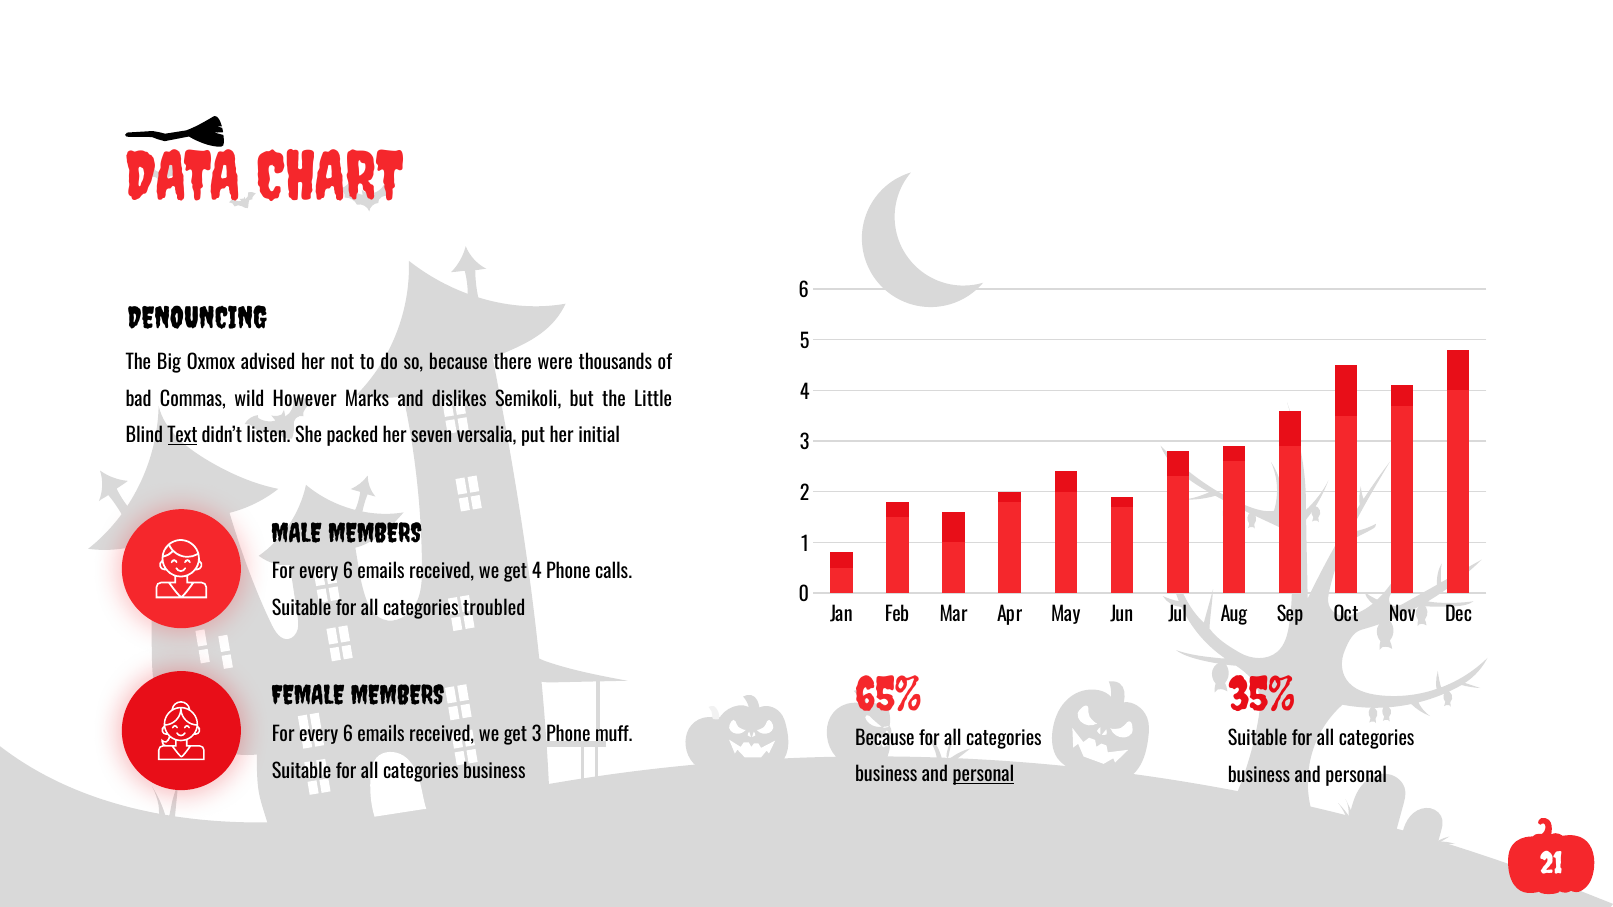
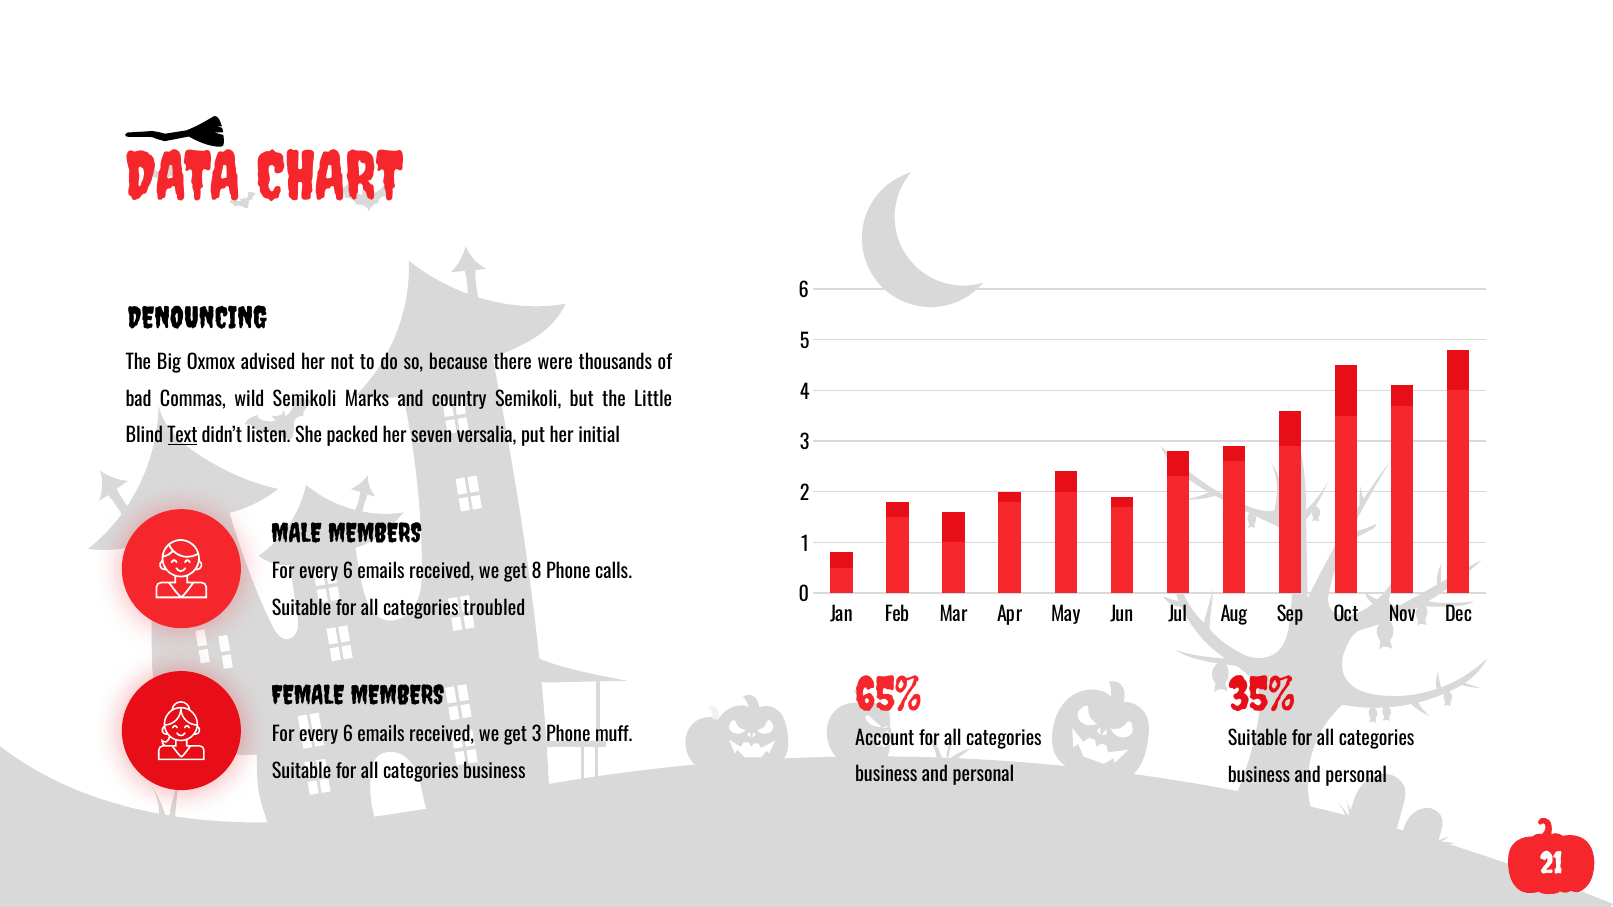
wild However: However -> Semikoli (305, 400)
dislikes: dislikes -> country (459, 400)
get 4: 4 -> 8 (537, 572)
Because: Because -> Account (885, 739)
personal underline: present -> none (983, 775)
